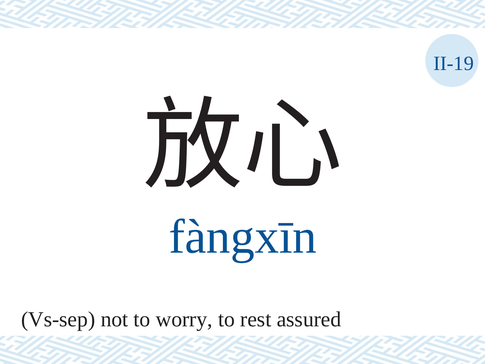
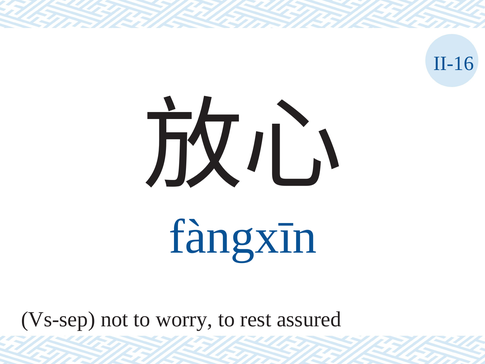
II-19: II-19 -> II-16 (454, 64)
